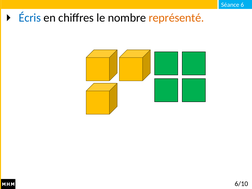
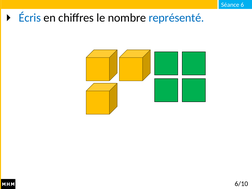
représenté colour: orange -> blue (176, 18)
